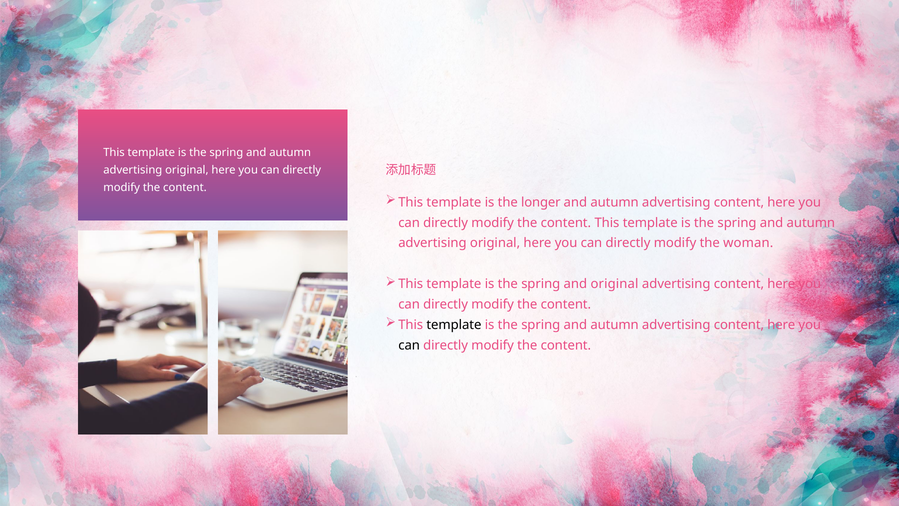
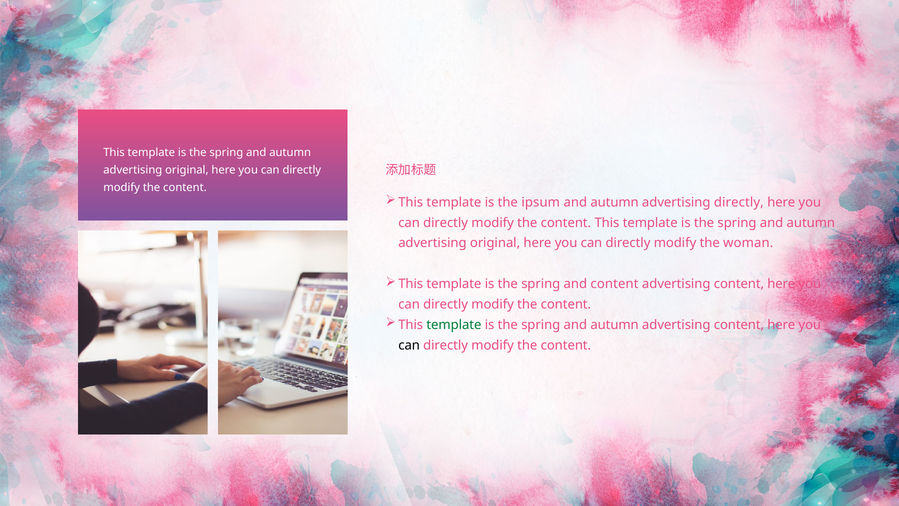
longer: longer -> ipsum (541, 202)
content: content -> directly (739, 202)
and original: original -> content (614, 284)
template colour: black -> green (454, 325)
